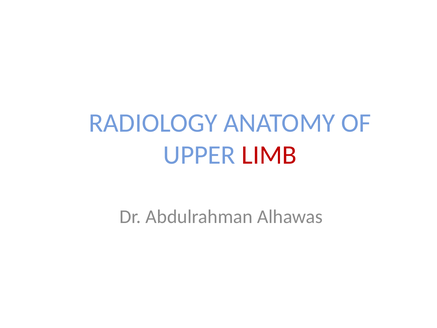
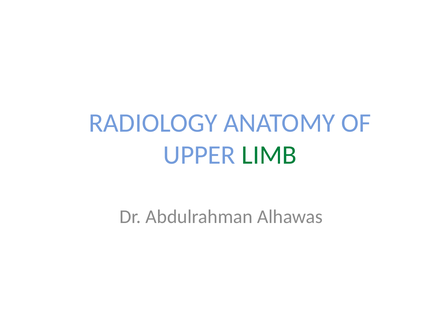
LIMB colour: red -> green (269, 155)
